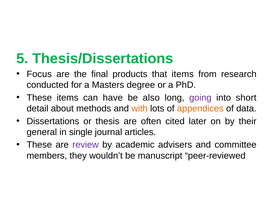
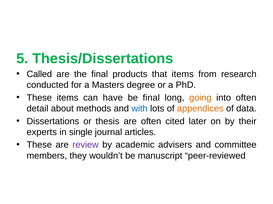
Focus: Focus -> Called (39, 74)
be also: also -> final (151, 98)
going colour: purple -> orange (200, 98)
into short: short -> often (246, 98)
with colour: orange -> blue (140, 109)
general: general -> experts (42, 133)
